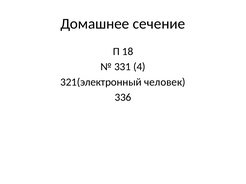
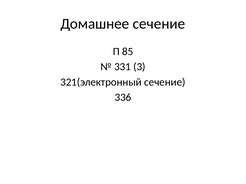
18: 18 -> 85 (128, 52)
4: 4 -> 3 (139, 67)
321(электронный человек: человек -> сечение (165, 82)
